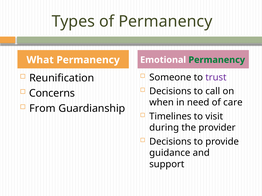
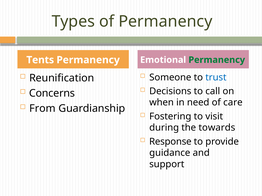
What: What -> Tents (40, 60)
trust colour: purple -> blue (216, 77)
Timelines: Timelines -> Fostering (170, 117)
provider: provider -> towards (217, 128)
Decisions: Decisions -> Response (170, 142)
